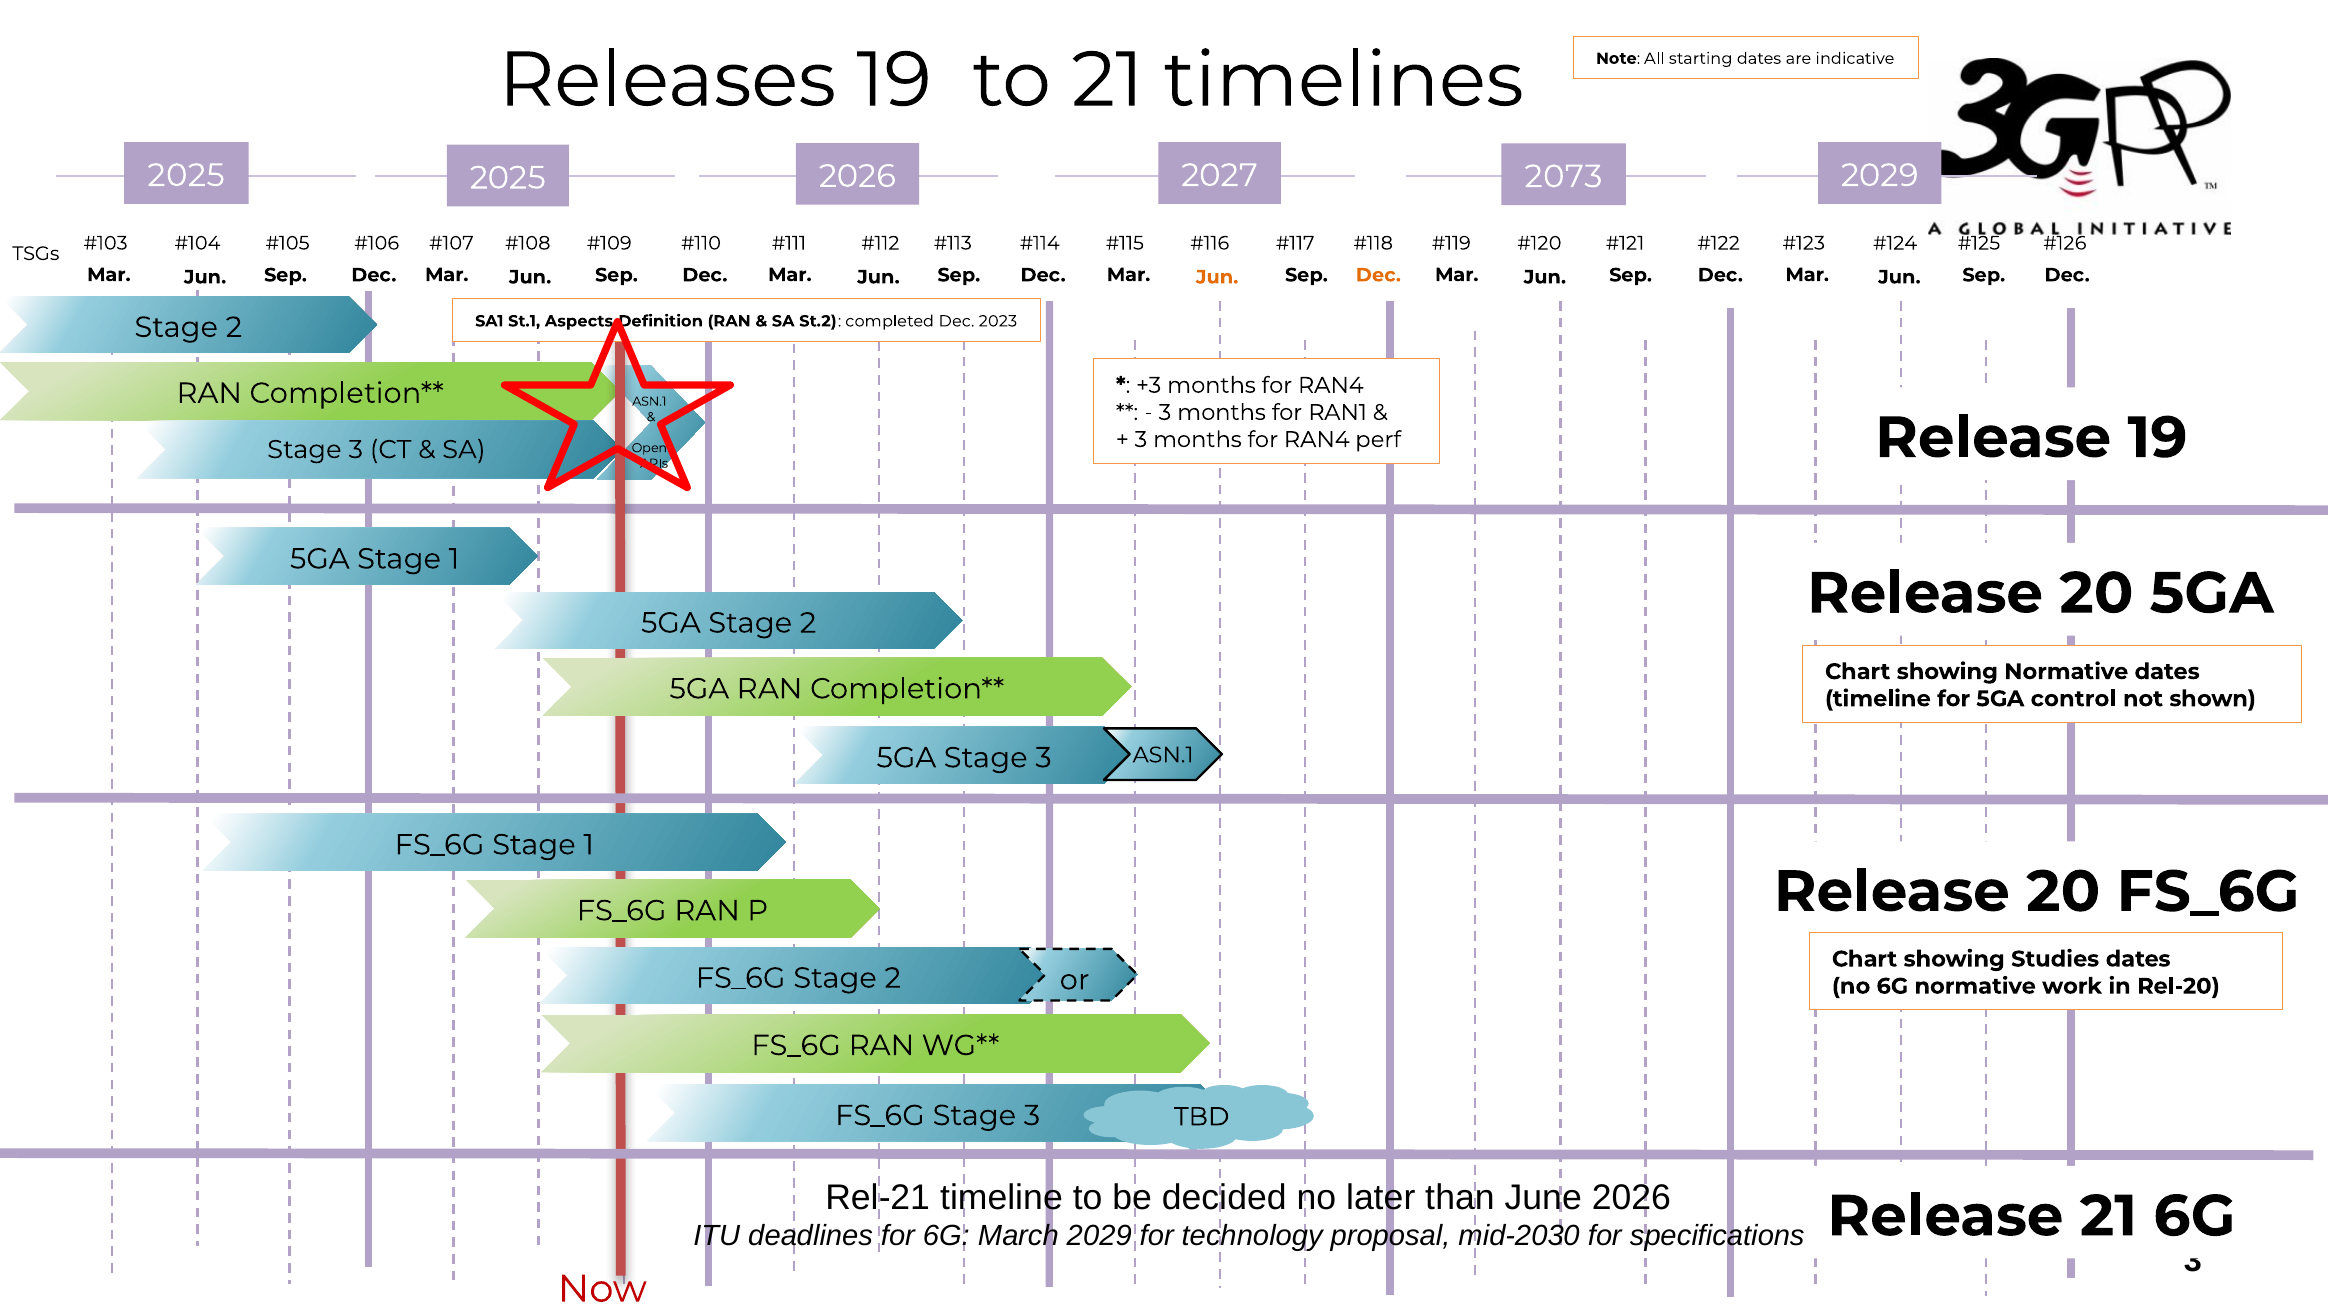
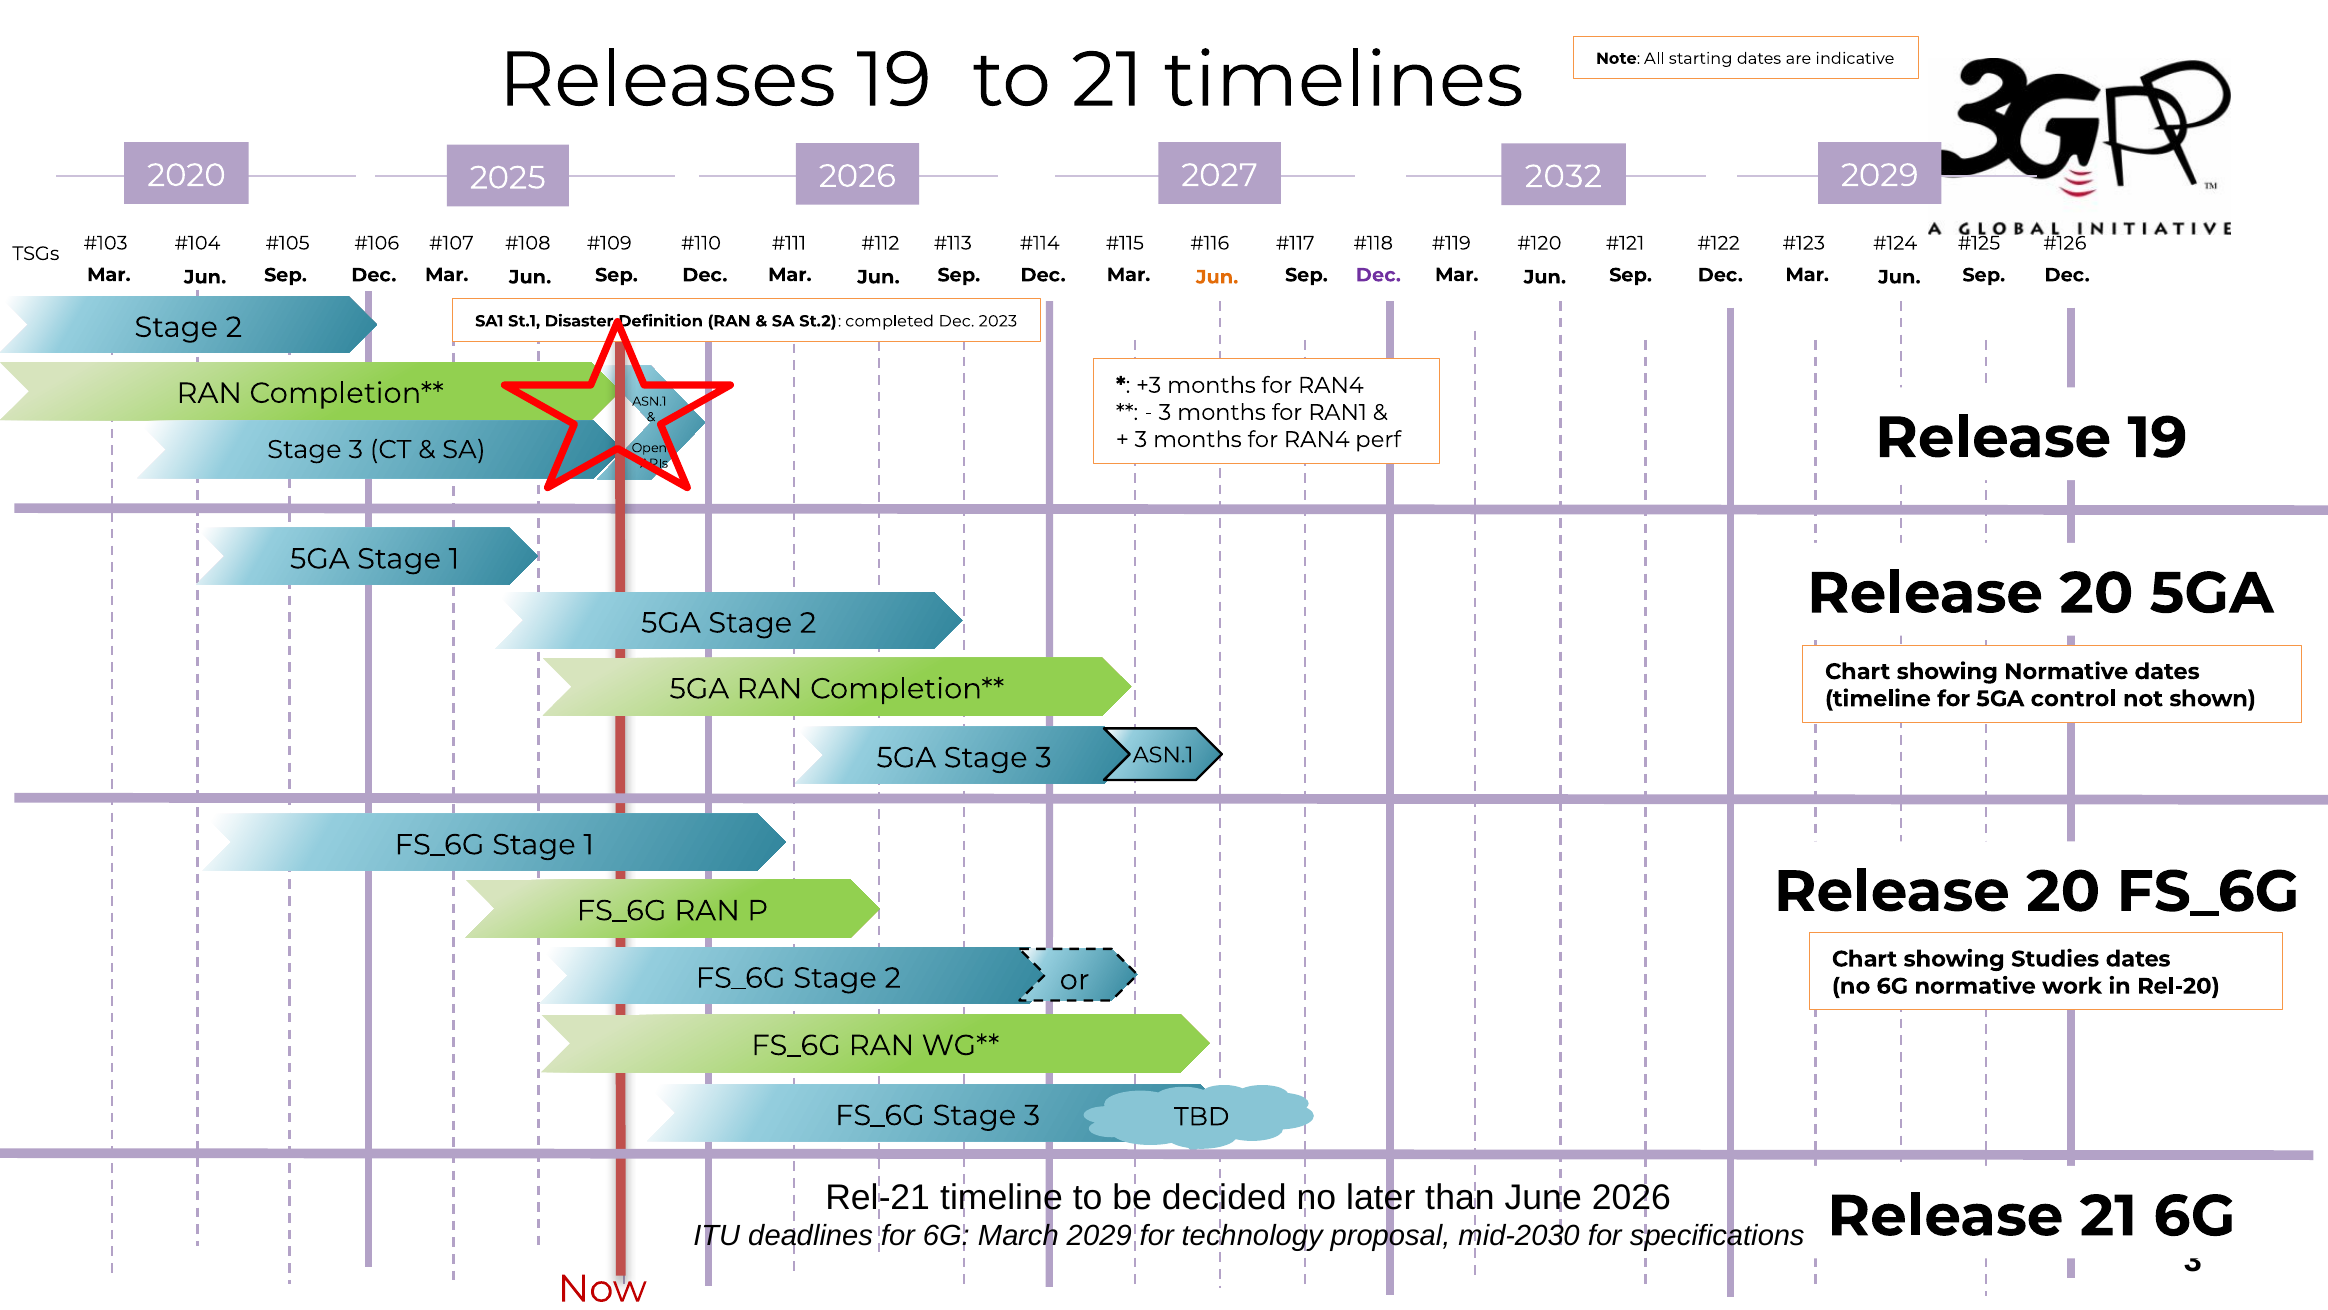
2025: 2025 -> 2020 (186, 175)
2073: 2073 -> 2032 (1563, 176)
Dec colour: orange -> purple (1378, 275)
Aspects: Aspects -> Disaster (579, 321)
